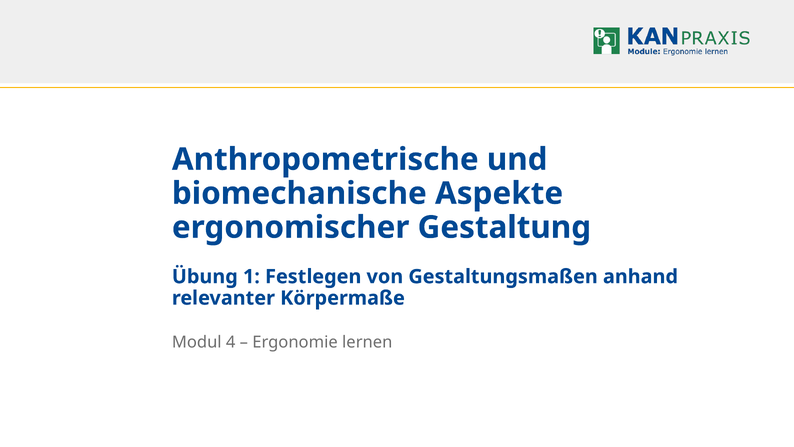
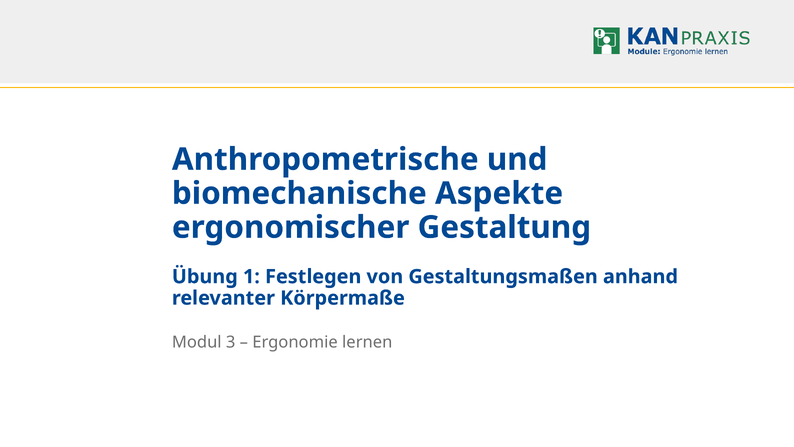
4: 4 -> 3 (231, 342)
